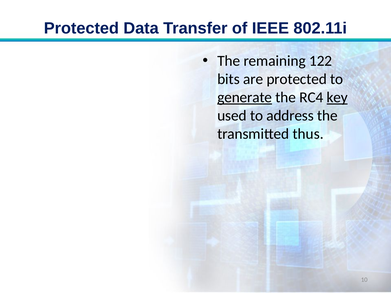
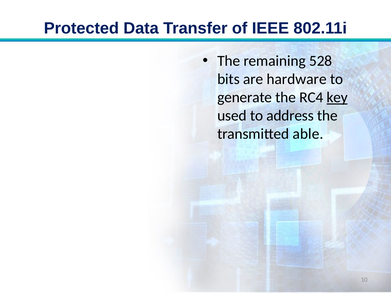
122: 122 -> 528 (321, 61)
are protected: protected -> hardware (297, 79)
generate underline: present -> none (245, 98)
thus: thus -> able (308, 134)
